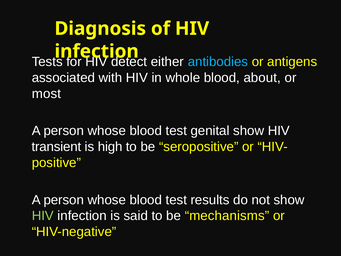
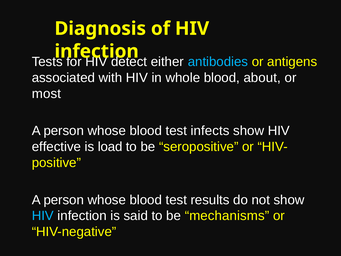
genital: genital -> infects (210, 131)
transient: transient -> effective (56, 147)
high: high -> load (110, 147)
HIV colour: light green -> light blue (43, 216)
